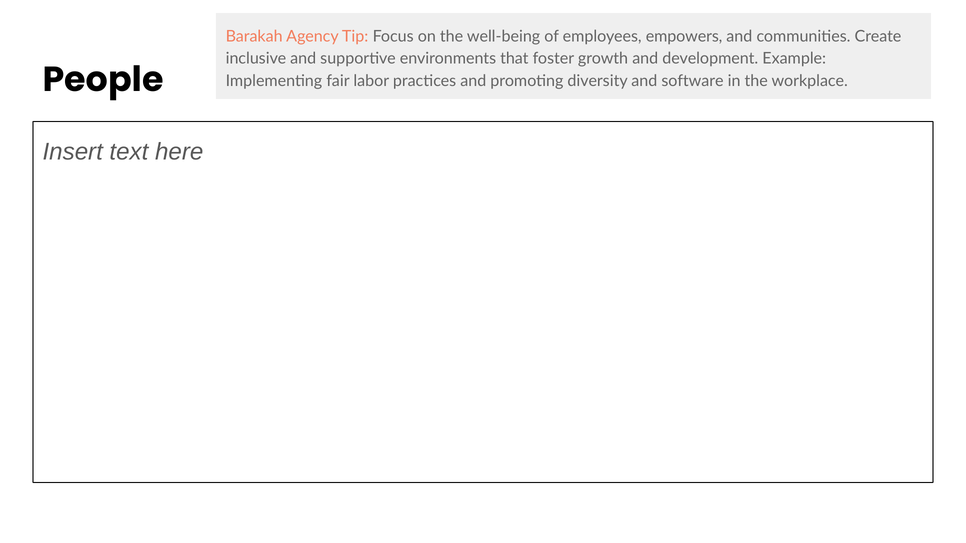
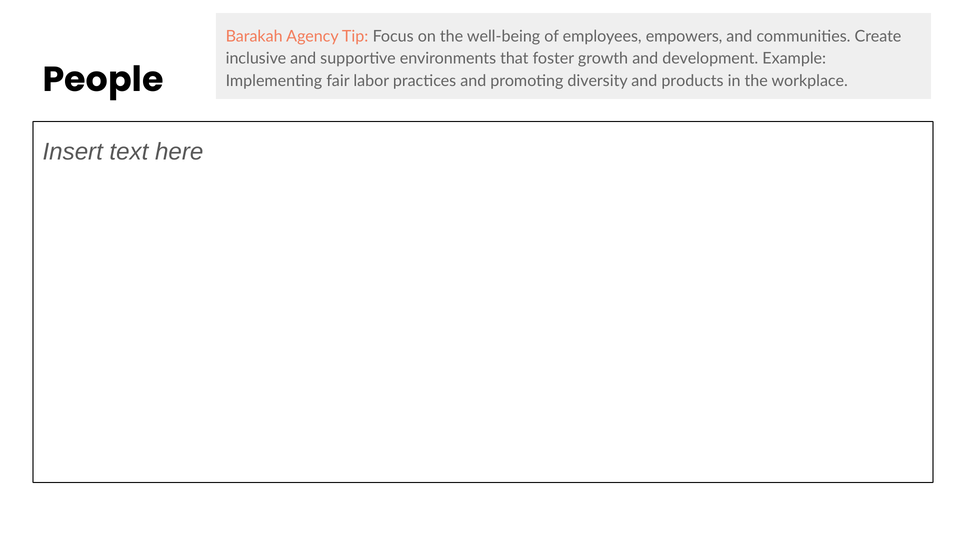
software: software -> products (692, 81)
